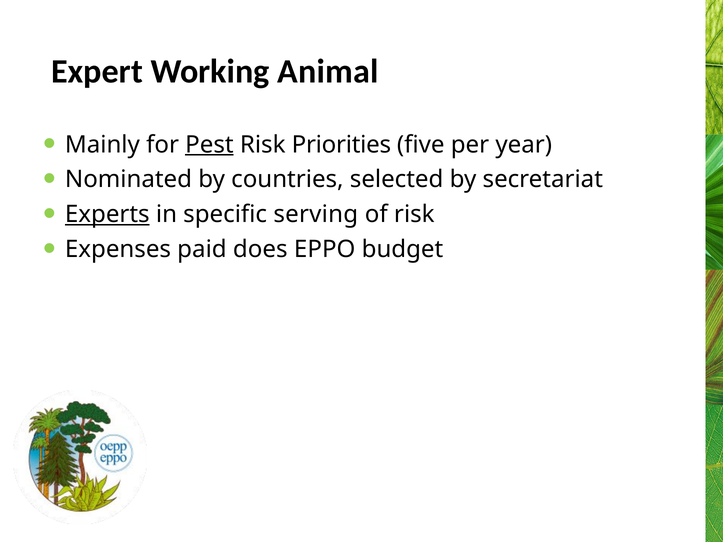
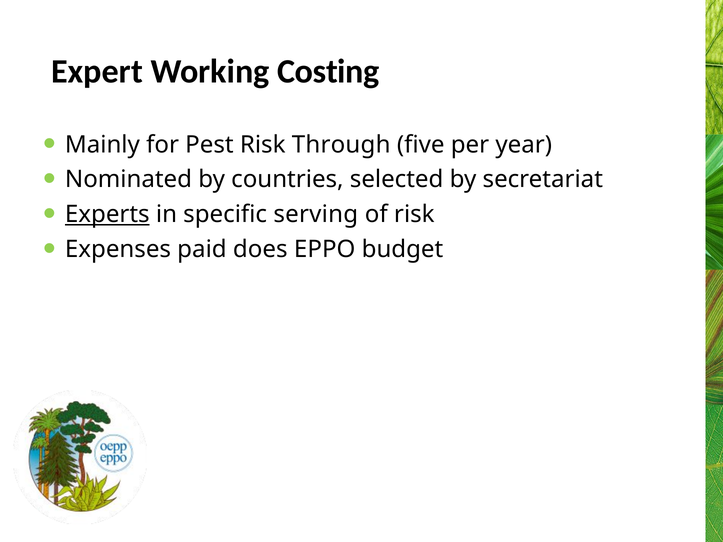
Animal: Animal -> Costing (328, 72)
Pest underline: present -> none (209, 145)
Priorities: Priorities -> Through (341, 145)
